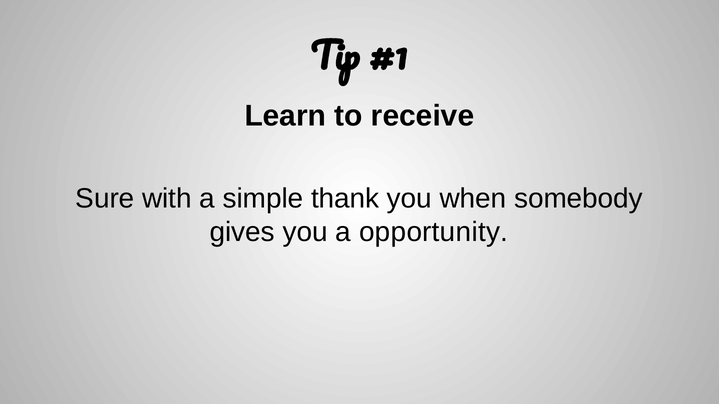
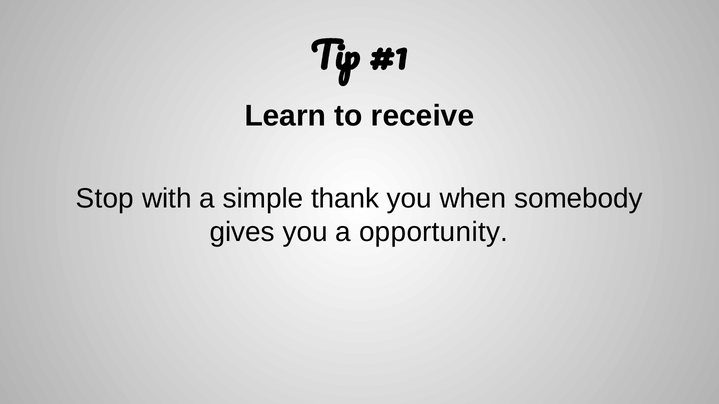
Sure: Sure -> Stop (105, 199)
